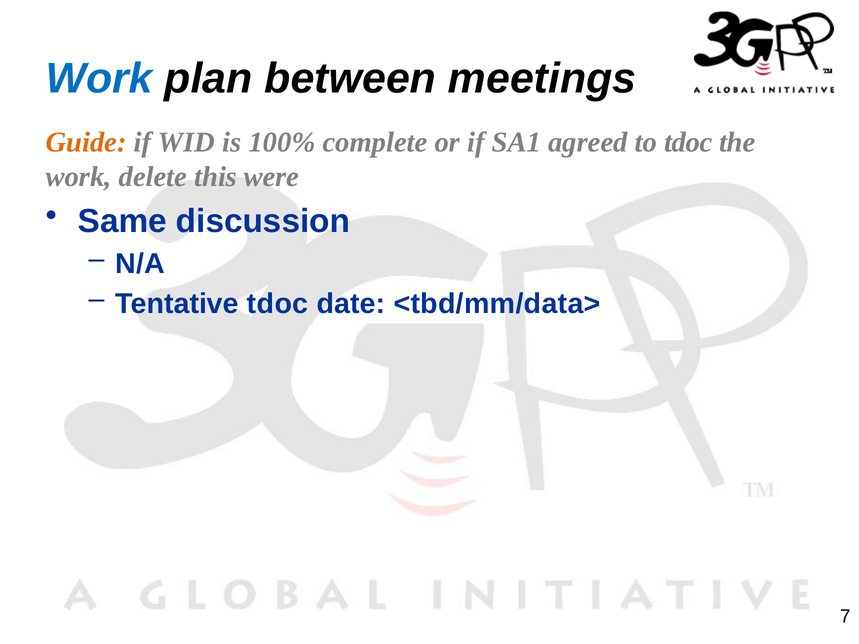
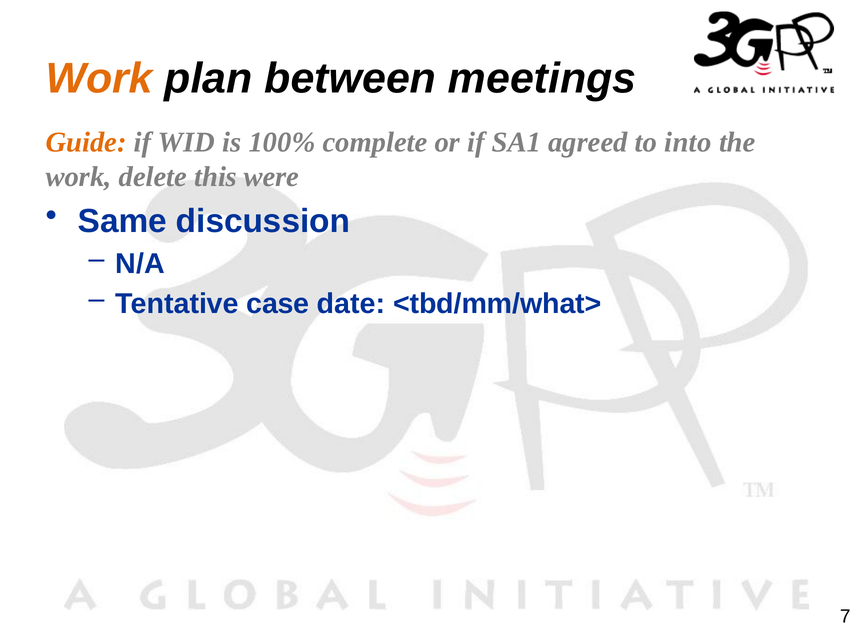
Work colour: blue -> orange (99, 79)
to tdoc: tdoc -> into (688, 142)
Tentative tdoc: tdoc -> case (278, 304)
<tbd/mm/data>: <tbd/mm/data> -> <tbd/mm/what> (497, 304)
